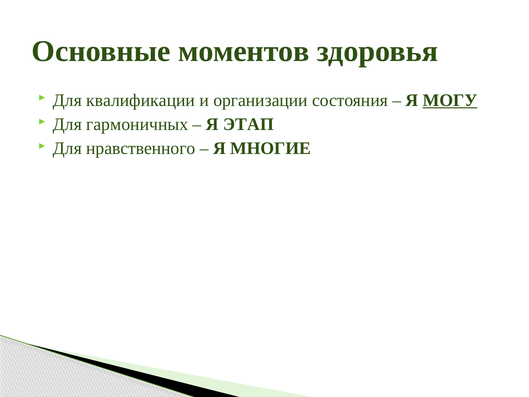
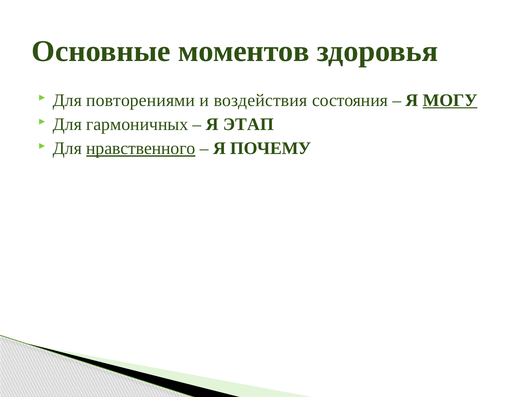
квалификации: квалификации -> повторениями (141, 100)
организации: организации -> воздействия (260, 100)
нравственного underline: none -> present (141, 148)
МНОГИЕ: МНОГИЕ -> ПОЧЕМУ (271, 148)
